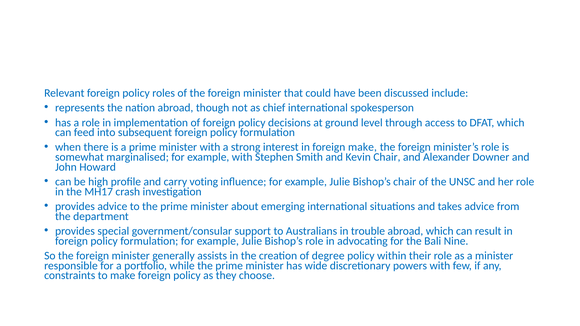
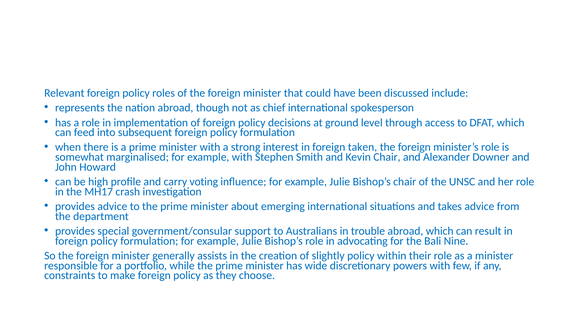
foreign make: make -> taken (363, 147)
degree: degree -> slightly (328, 256)
